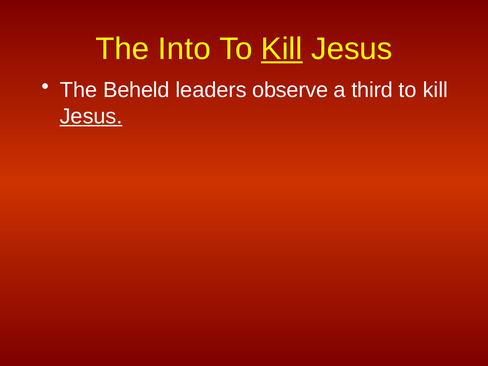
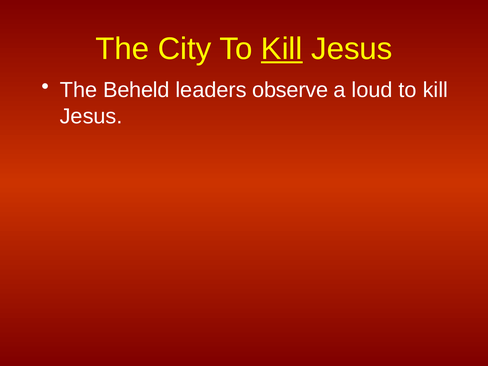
Into: Into -> City (185, 49)
third: third -> loud (372, 90)
Jesus underline: present -> none (91, 116)
